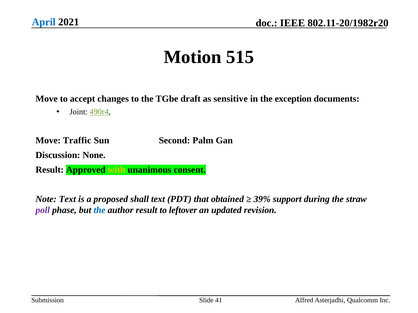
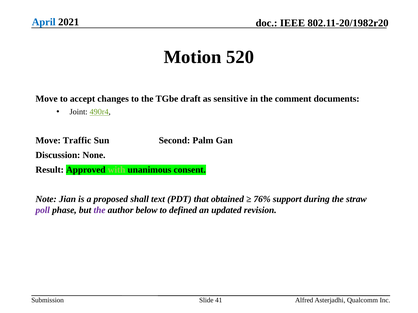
515: 515 -> 520 (240, 57)
exception: exception -> comment (293, 99)
with colour: yellow -> light green (117, 170)
Note Text: Text -> Jian (67, 199)
39%: 39% -> 76% (262, 199)
the colour: blue -> purple (100, 210)
author result: result -> below (147, 210)
leftover: leftover -> defined (183, 210)
